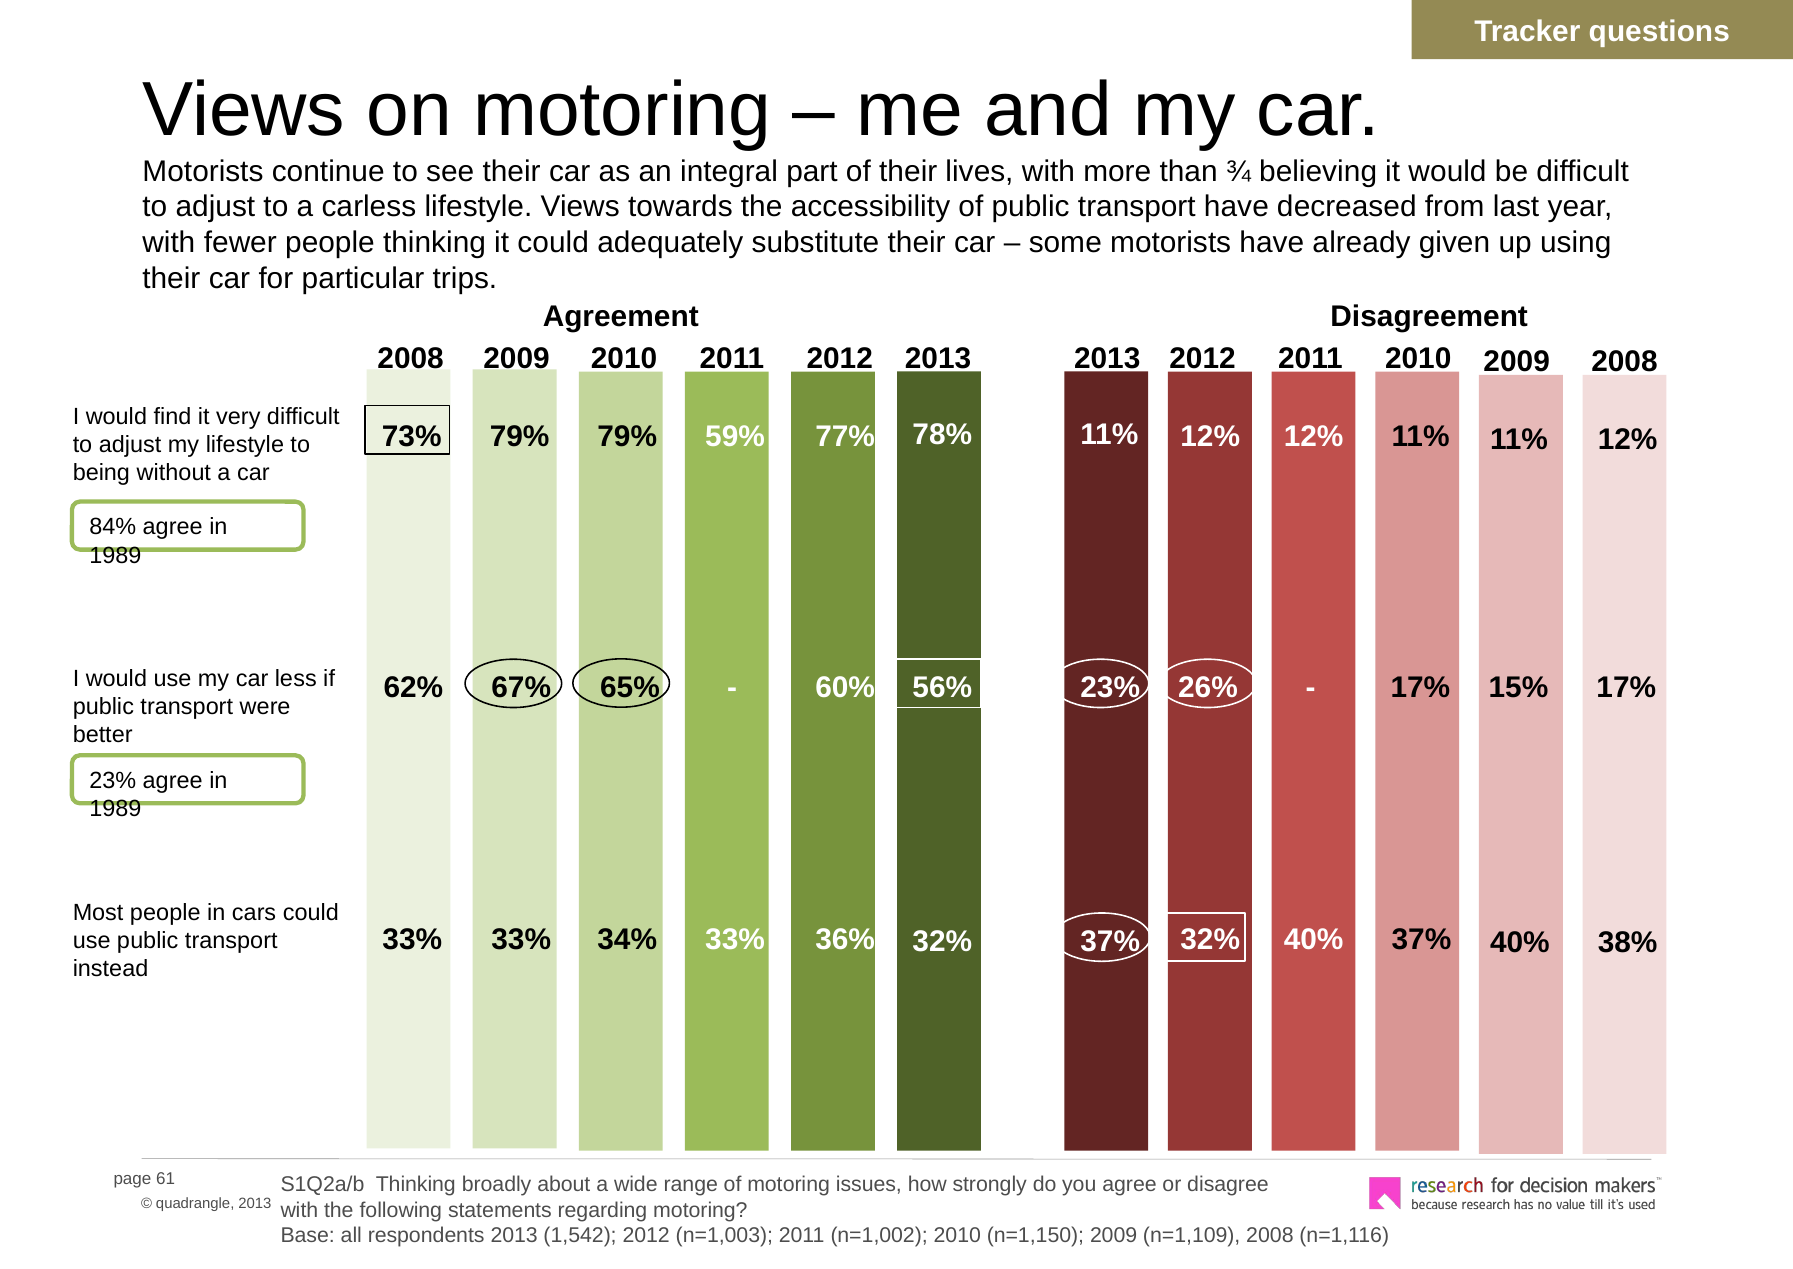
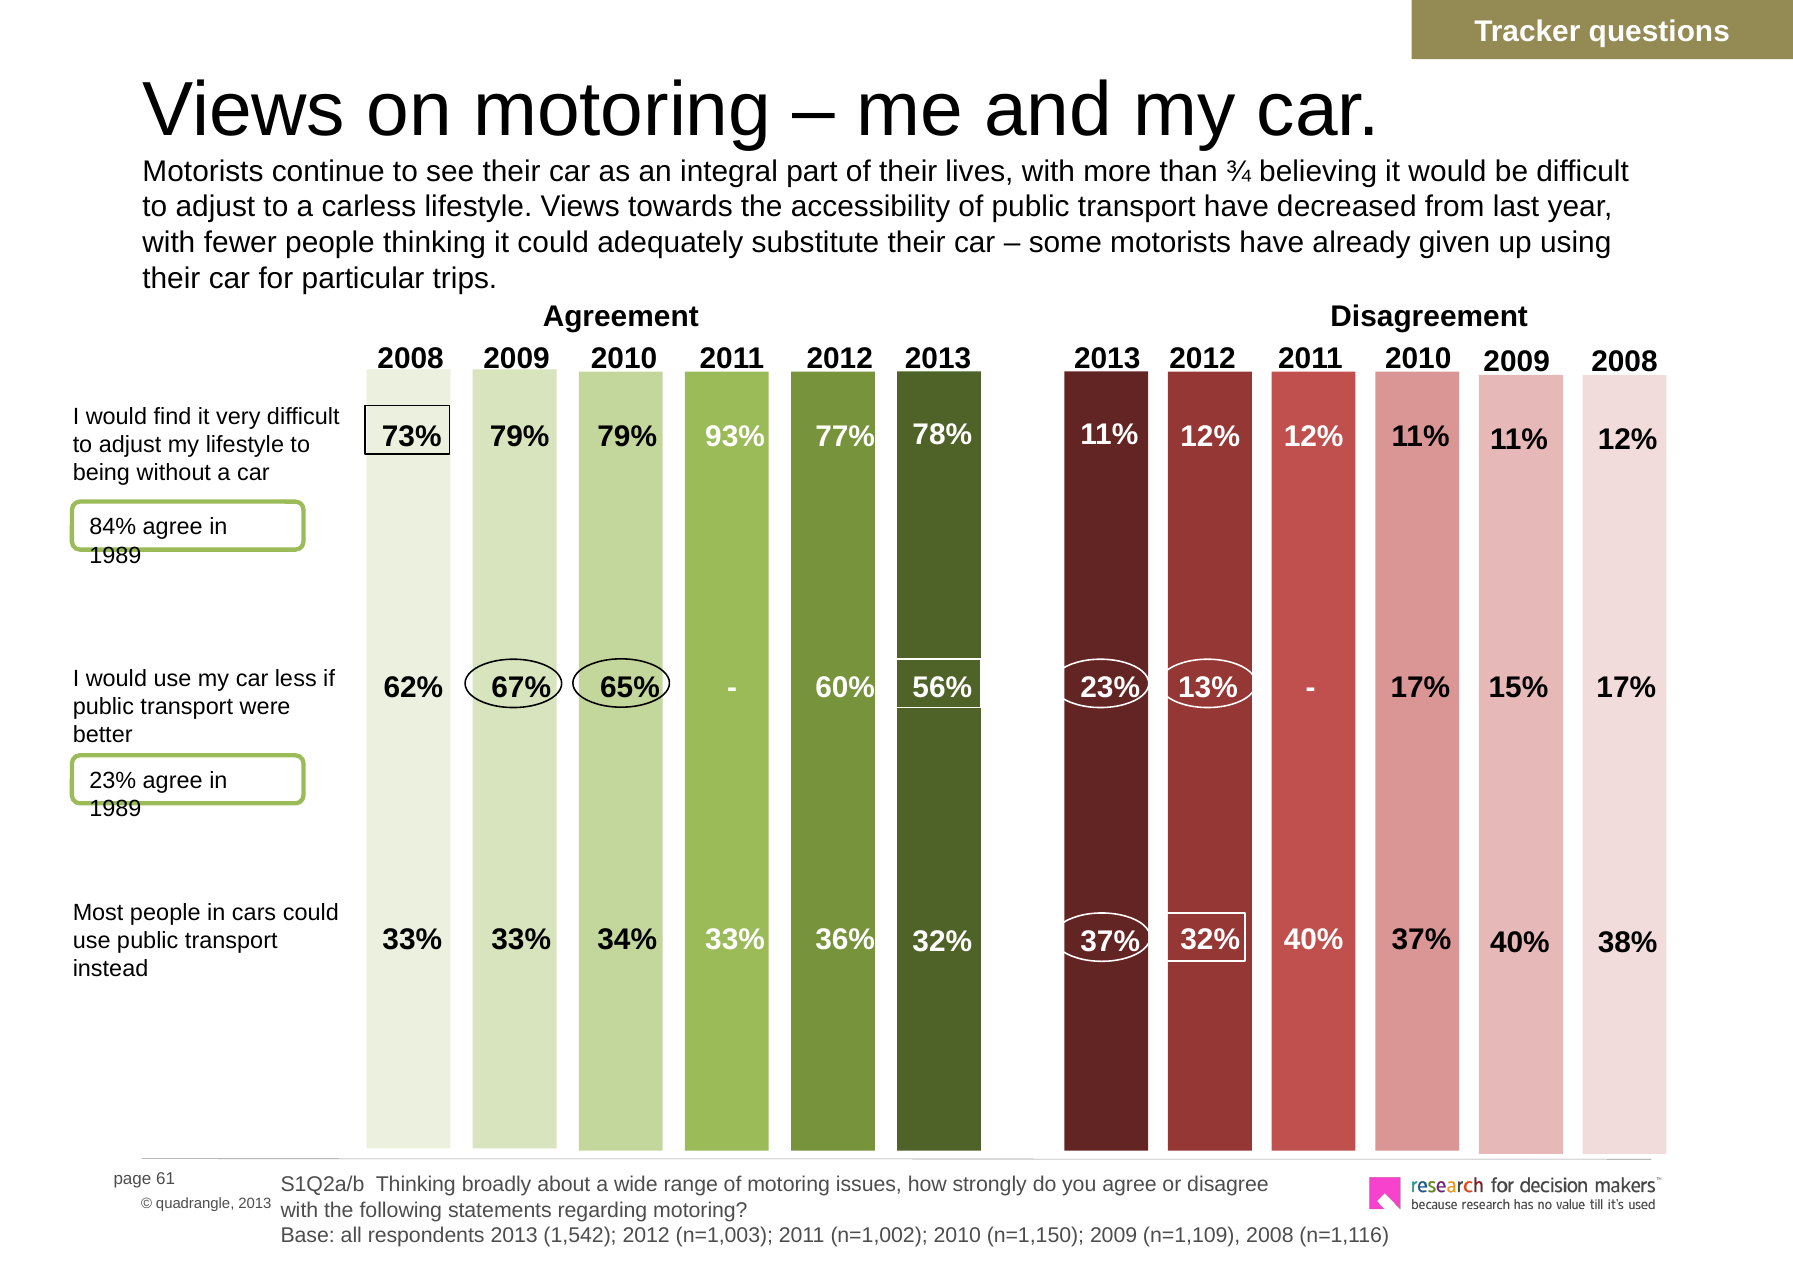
59%: 59% -> 93% (735, 436)
26%: 26% -> 13% (1208, 688)
